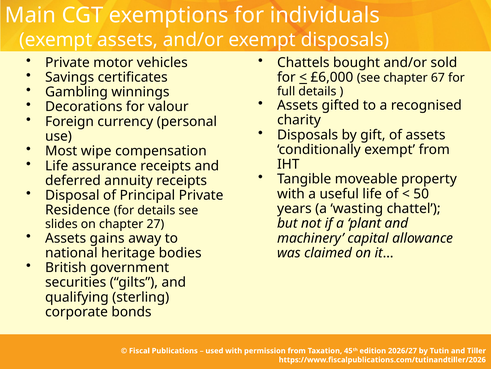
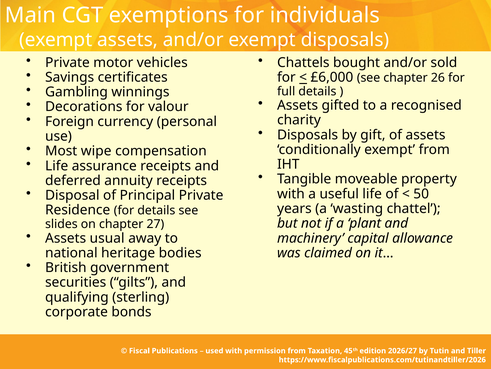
67: 67 -> 26 (438, 78)
gains: gains -> usual (107, 238)
